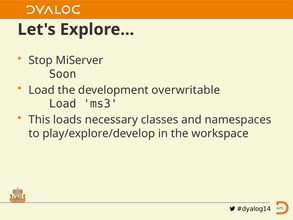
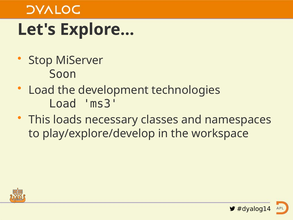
overwritable: overwritable -> technologies (186, 90)
